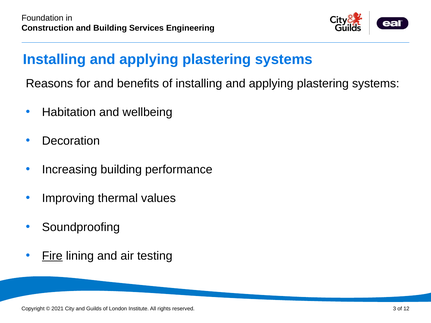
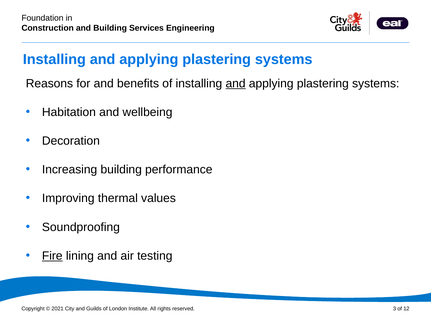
and underline: none -> present (236, 84)
